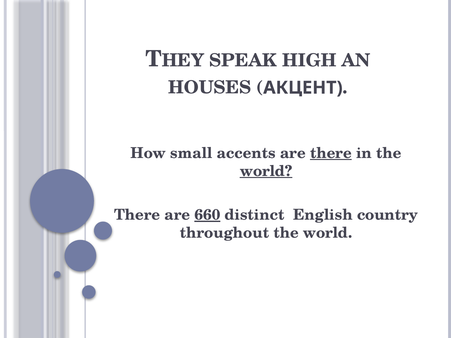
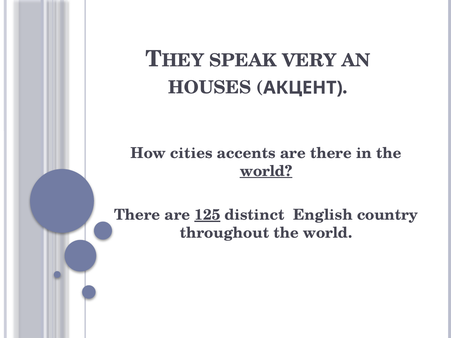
HIGH: HIGH -> VERY (309, 61)
small: small -> cities (191, 153)
there underline: present -> none (331, 153)
660: 660 -> 125 (207, 215)
